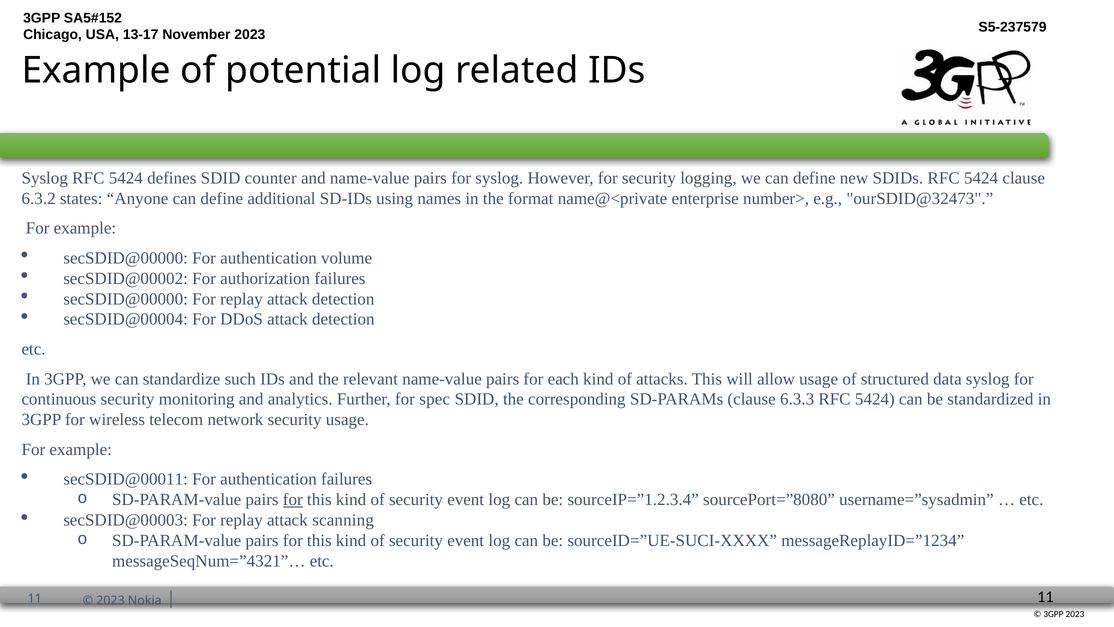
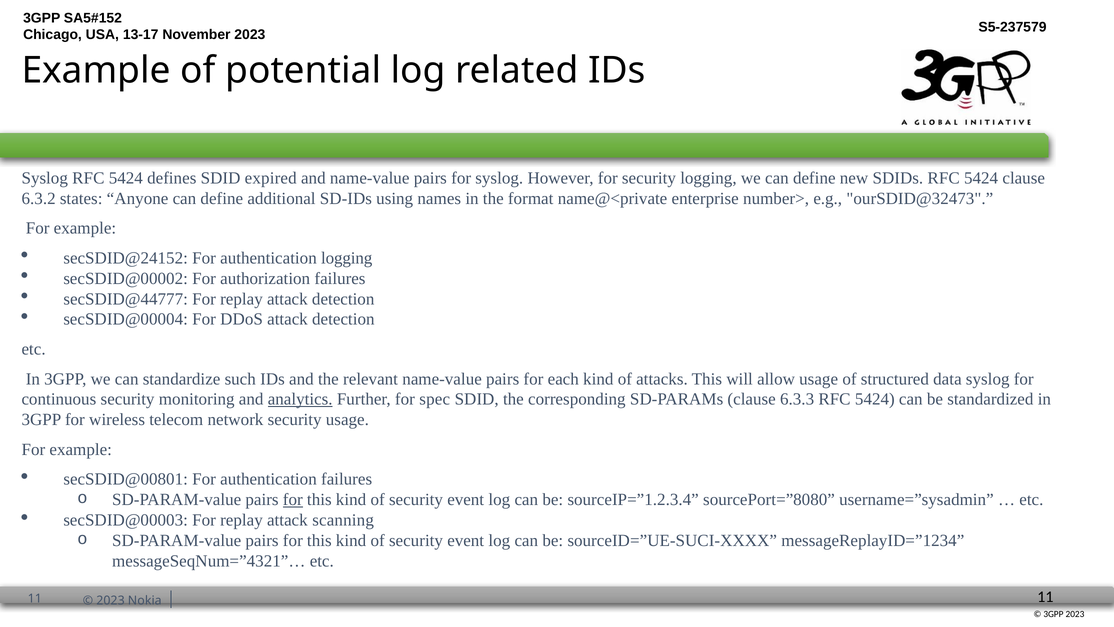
counter: counter -> expired (271, 178)
secSDID@00000: secSDID@00000 -> secSDID@24152 (126, 258)
authentication volume: volume -> logging (347, 258)
secSDID@00000: secSDID@00000 -> secSDID@44777 (126, 299)
analytics underline: none -> present (300, 399)
secSDID@00011: secSDID@00011 -> secSDID@00801 (126, 479)
